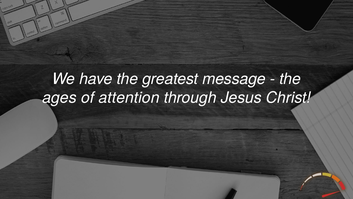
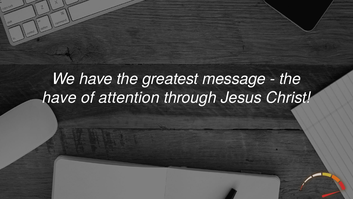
ages: ages -> have (59, 97)
